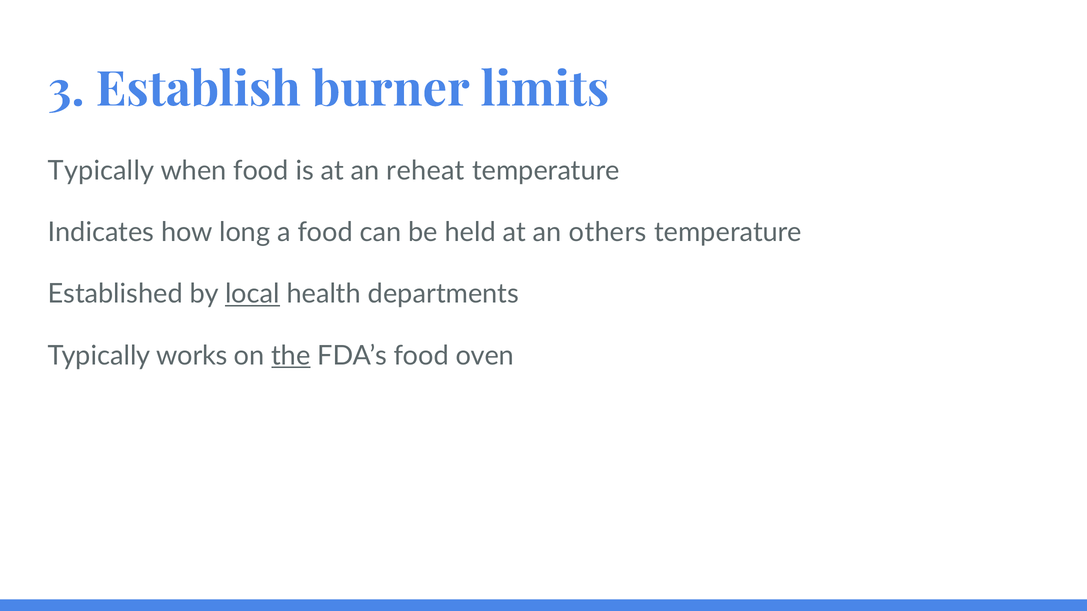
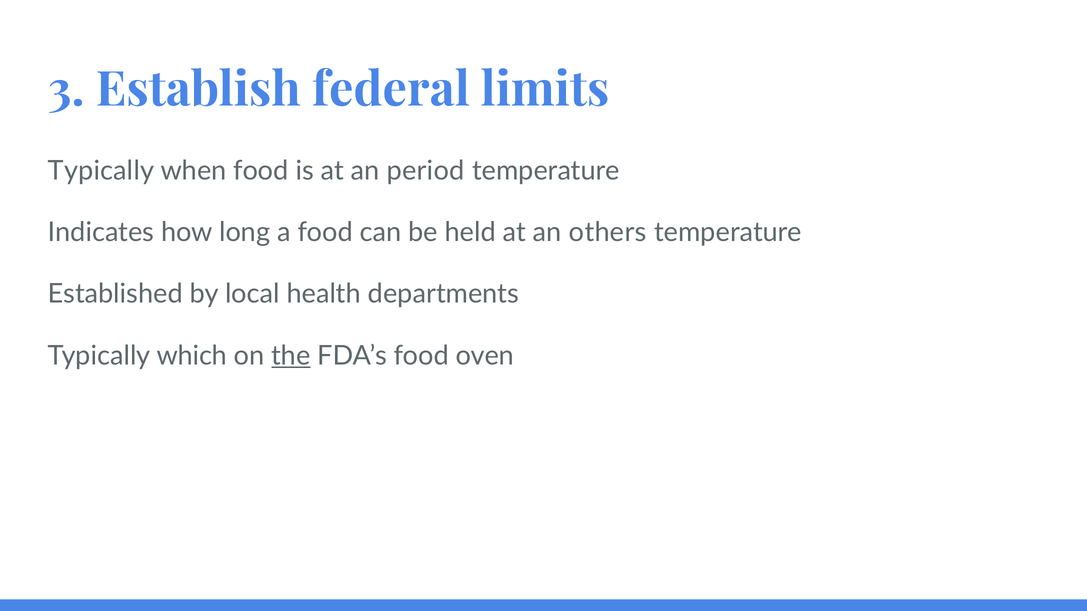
burner: burner -> federal (391, 90)
reheat: reheat -> period (426, 171)
local underline: present -> none (252, 294)
works: works -> which (192, 356)
